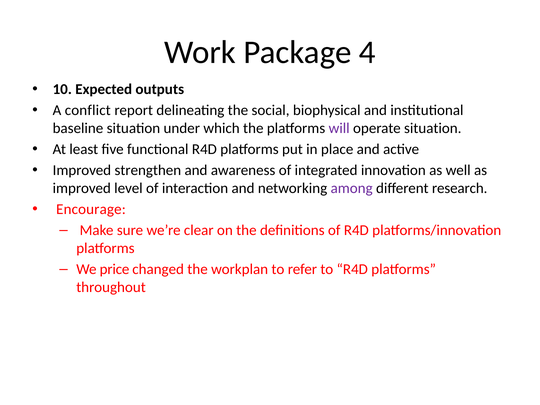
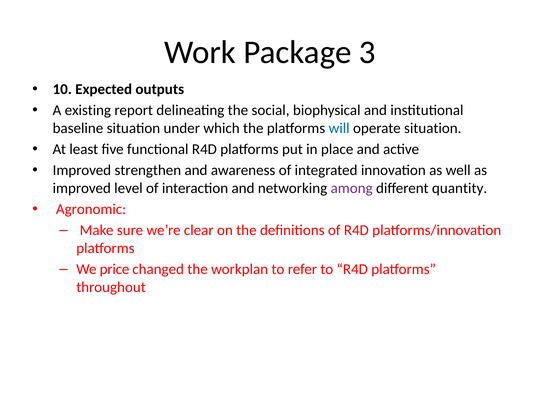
4: 4 -> 3 (367, 52)
conflict: conflict -> existing (88, 110)
will colour: purple -> blue (339, 128)
research: research -> quantity (460, 188)
Encourage: Encourage -> Agronomic (91, 209)
